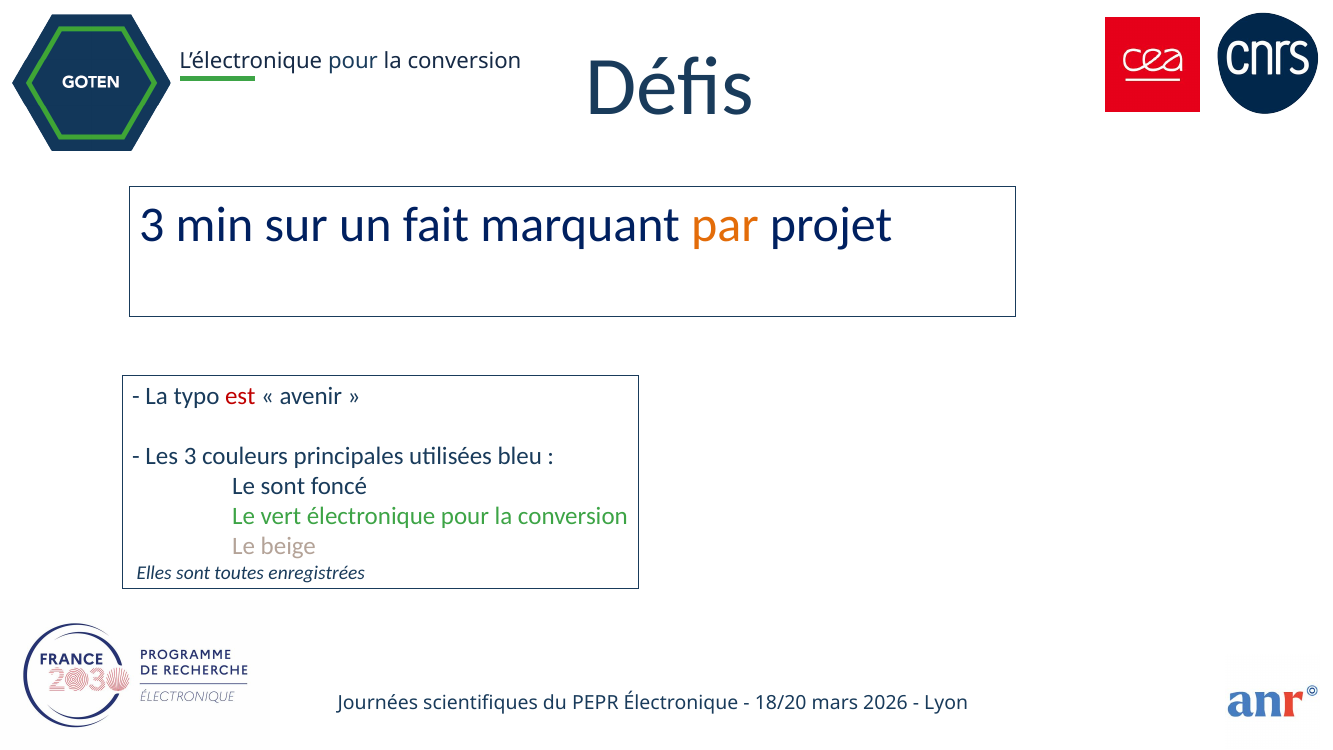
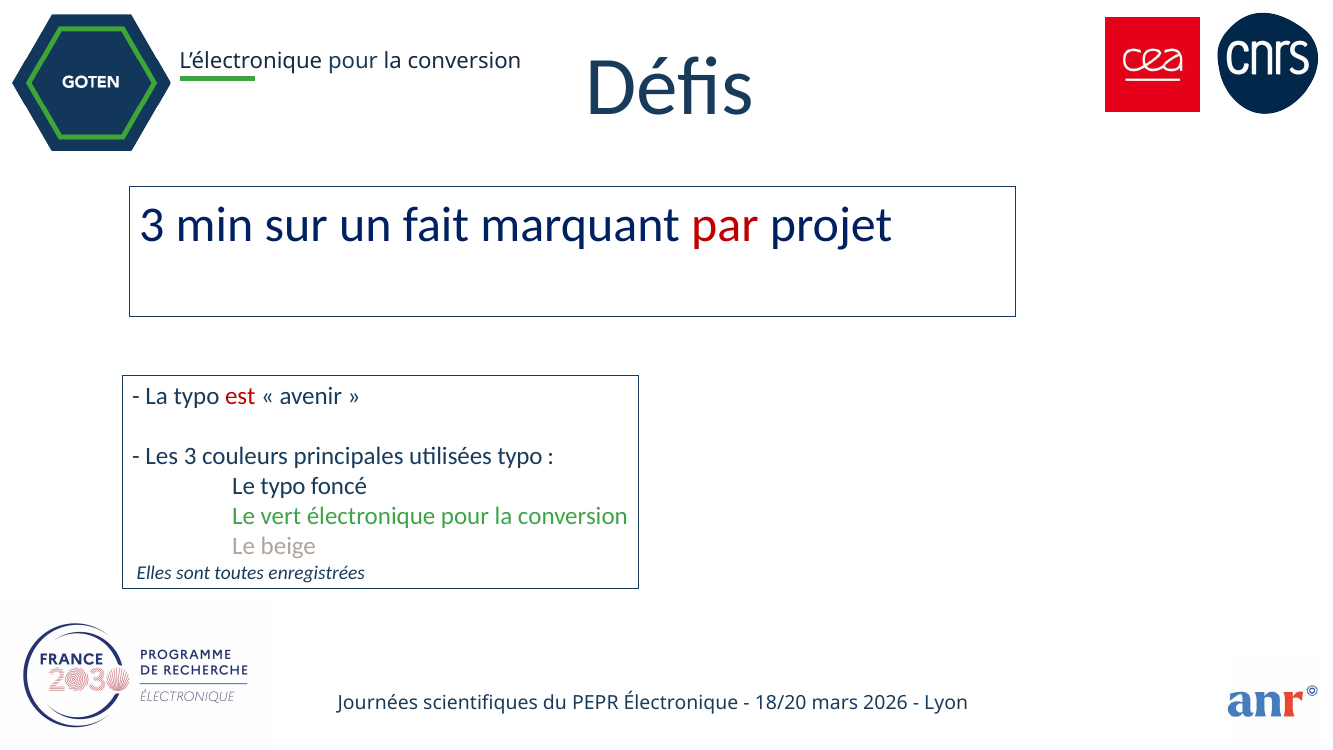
par colour: orange -> red (725, 225)
utilisées bleu: bleu -> typo (520, 457)
Le sont: sont -> typo (283, 487)
